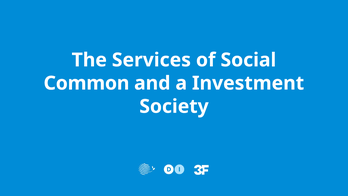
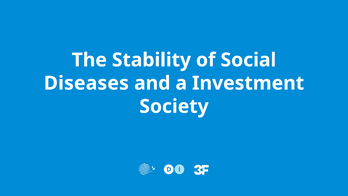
Services: Services -> Stability (151, 60)
Common: Common -> Diseases (86, 83)
